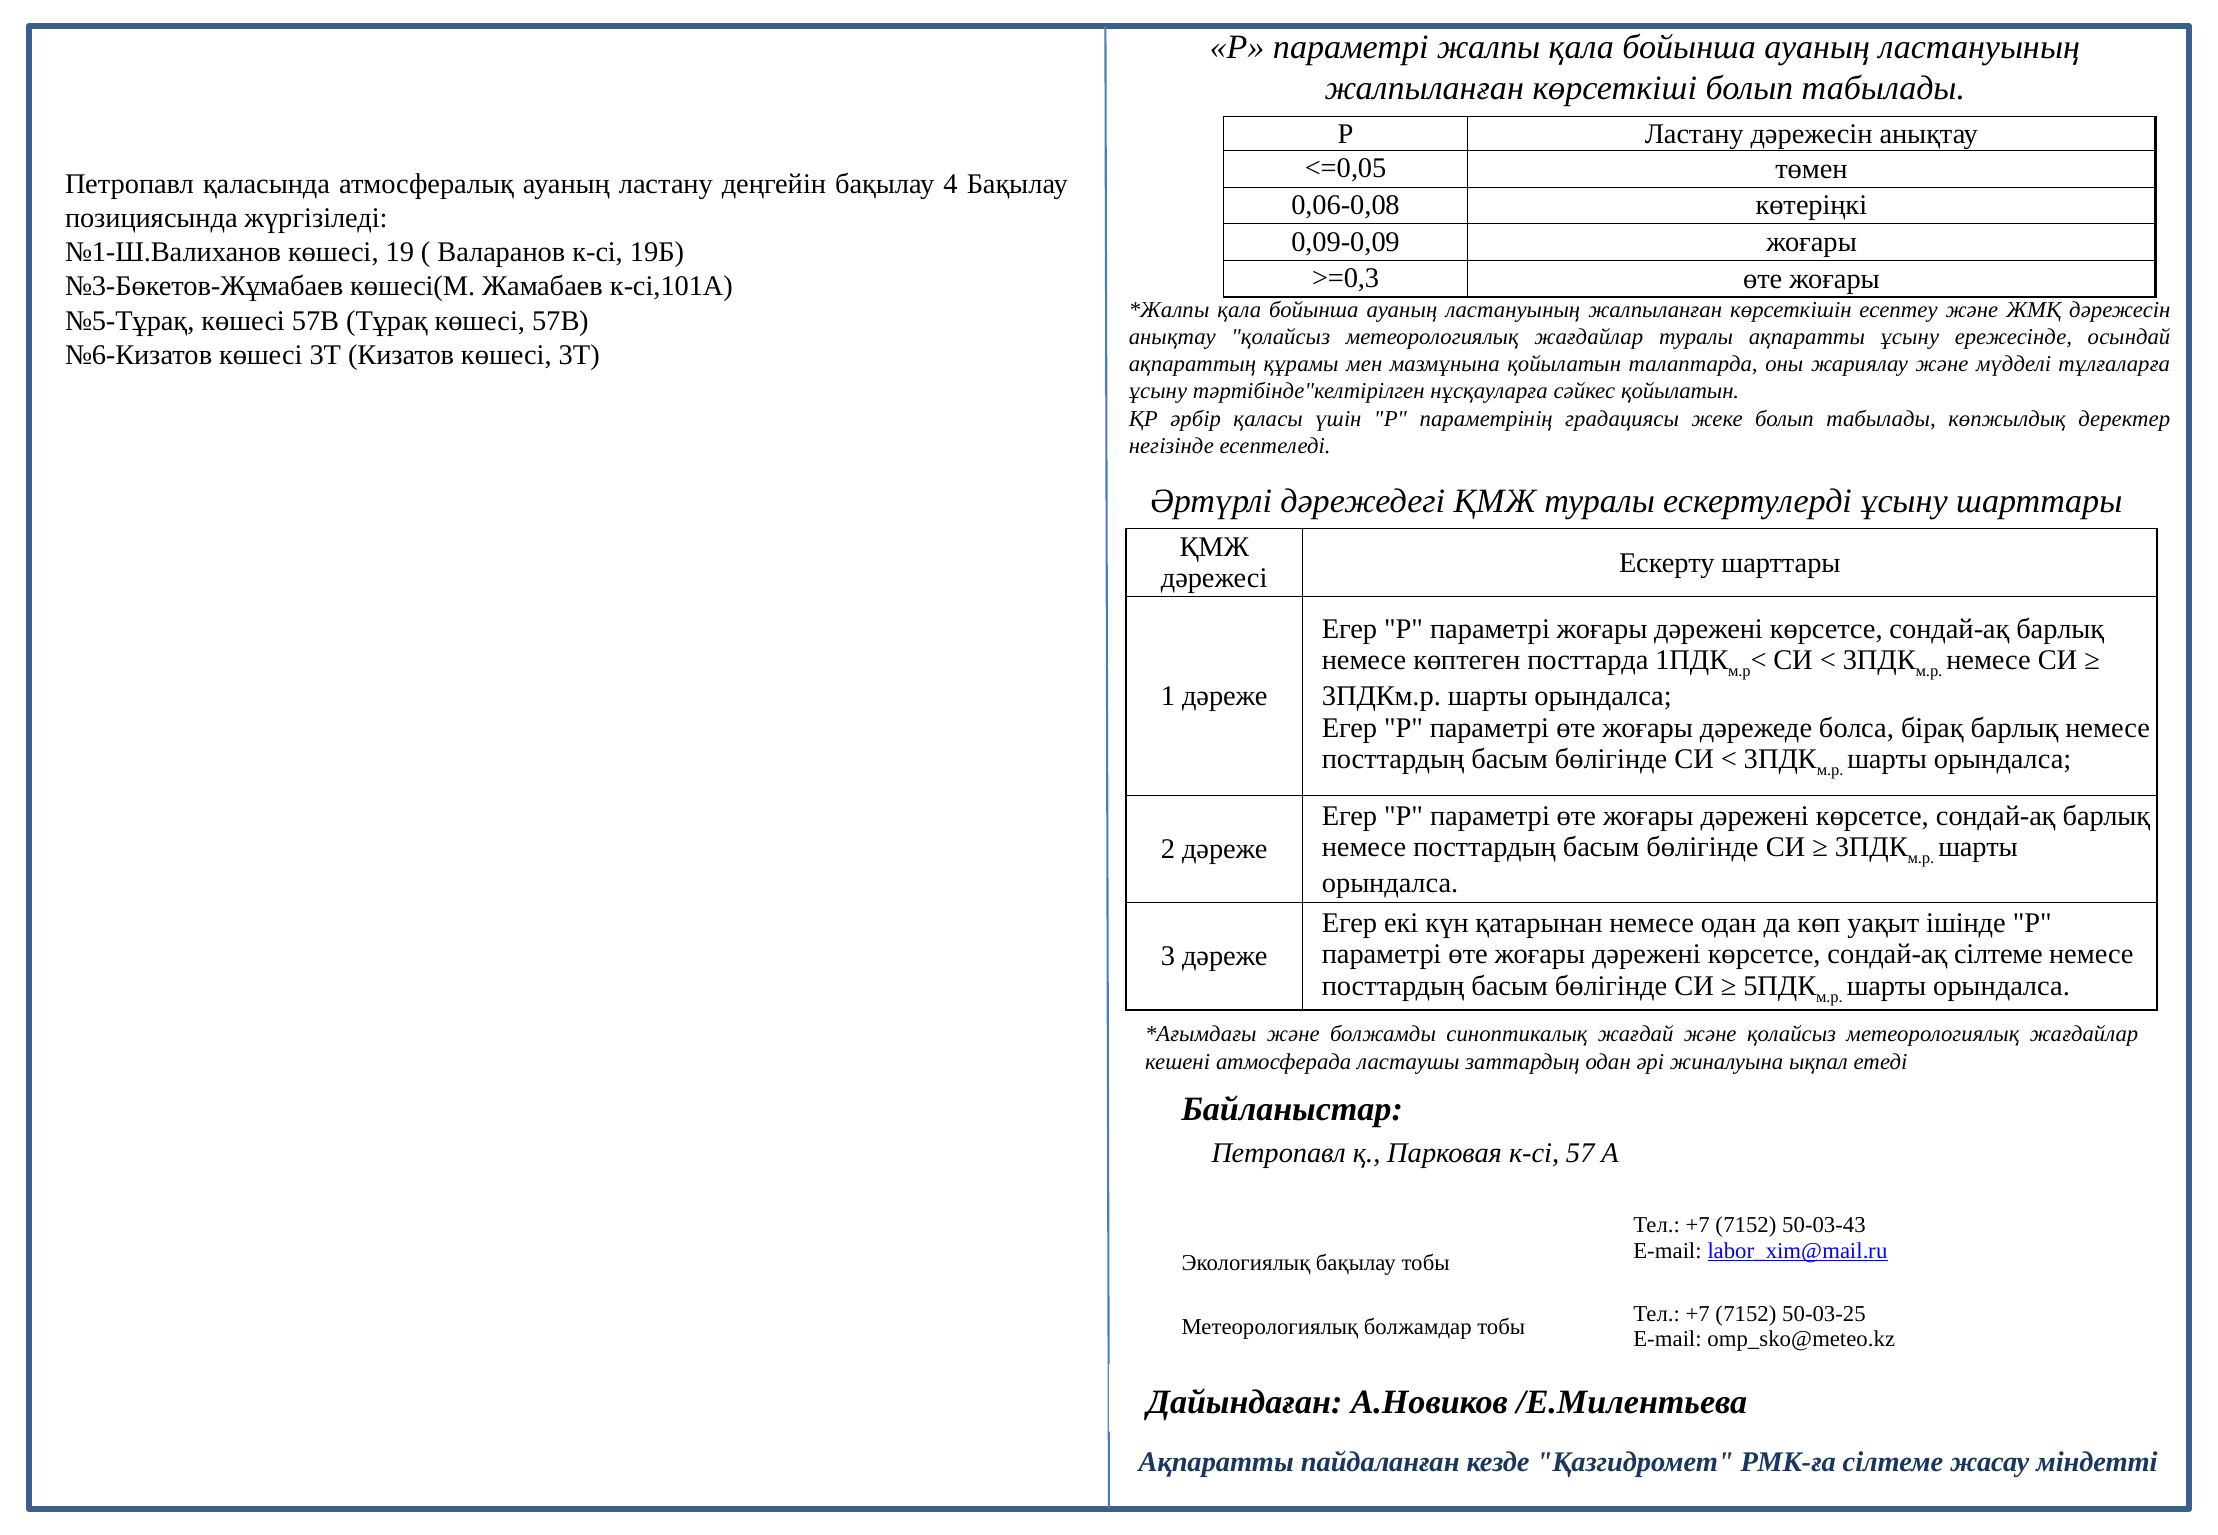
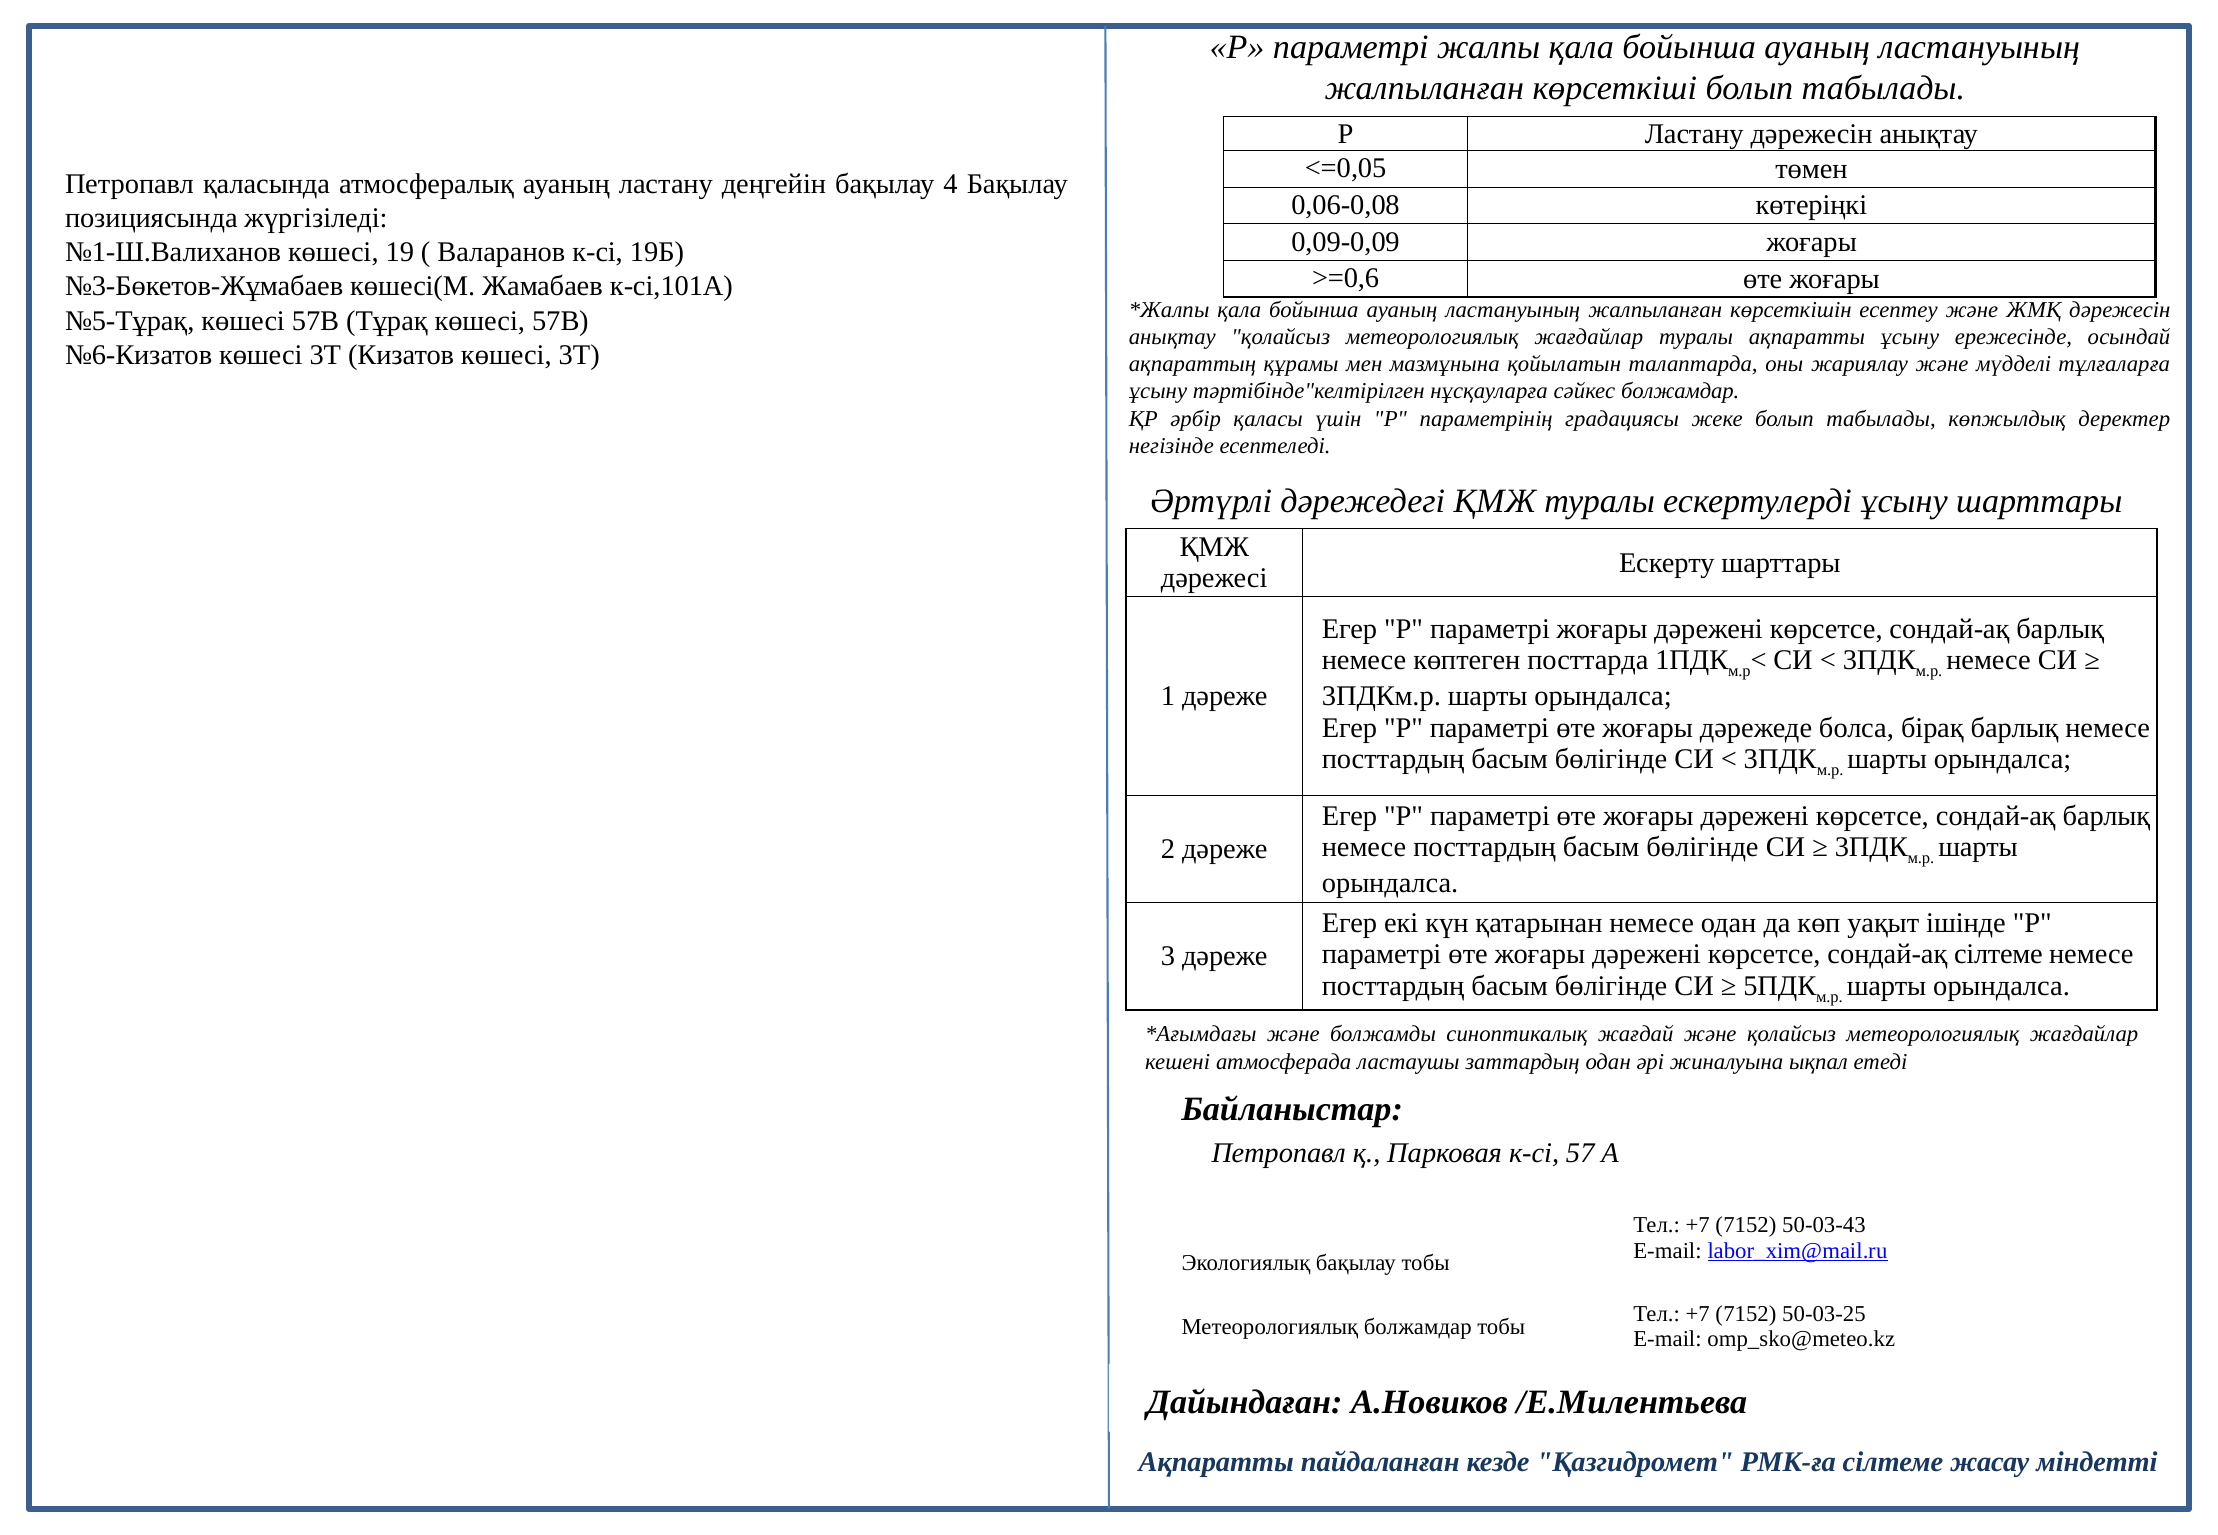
>=0,3: >=0,3 -> >=0,6 (1346, 278)
сәйкес қойылатын: қойылатын -> болжамдар (1680, 392)
